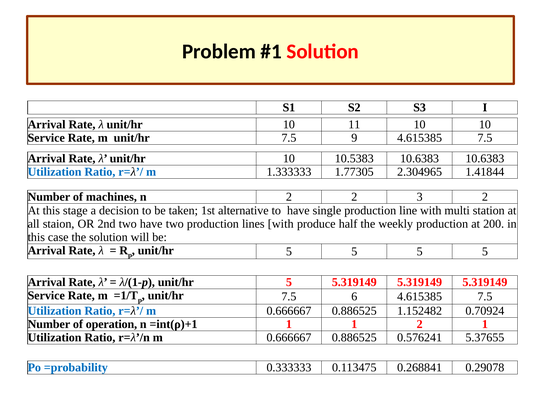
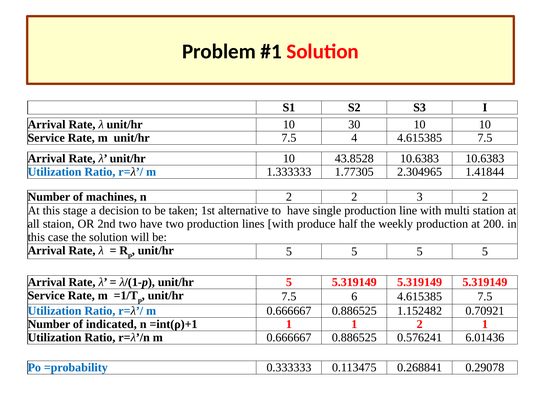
11: 11 -> 30 (354, 124)
9: 9 -> 4 (354, 138)
10.5383: 10.5383 -> 43.8528 (354, 159)
0.70924: 0.70924 -> 0.70921 (485, 311)
operation: operation -> indicated (111, 324)
5.37655: 5.37655 -> 6.01436 (485, 337)
